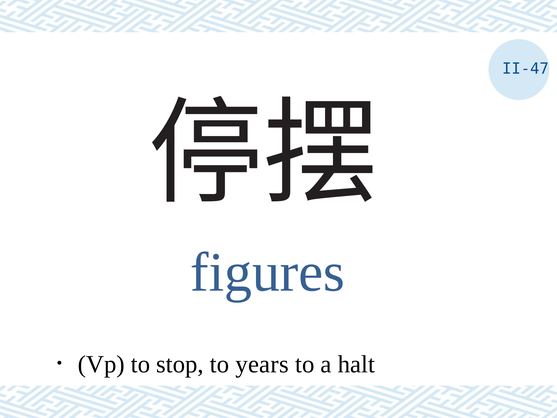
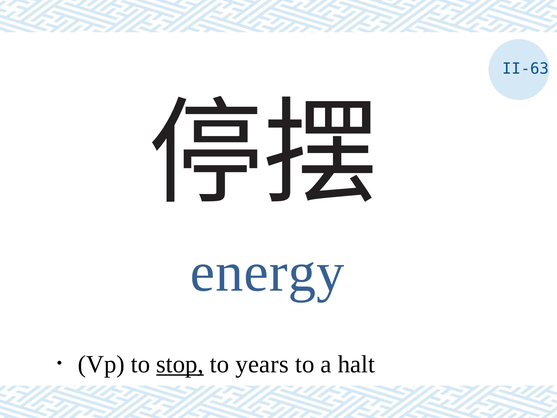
II-47: II-47 -> II-63 (525, 69)
figures: figures -> energy (267, 272)
stop underline: none -> present (180, 364)
